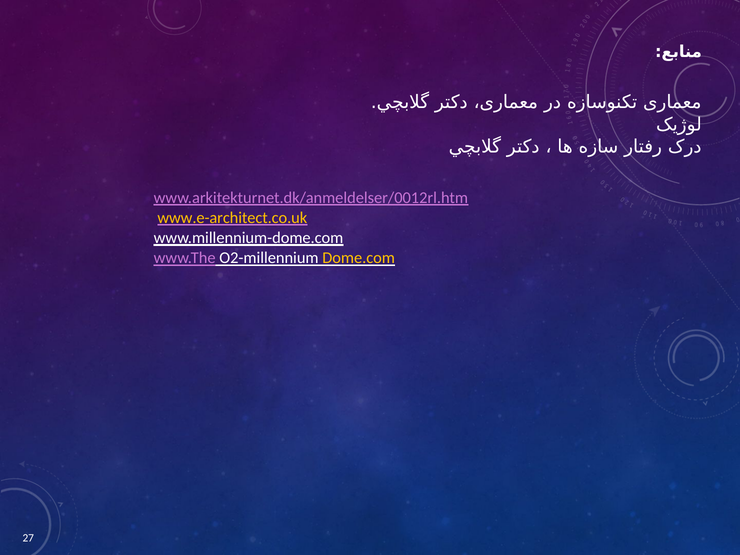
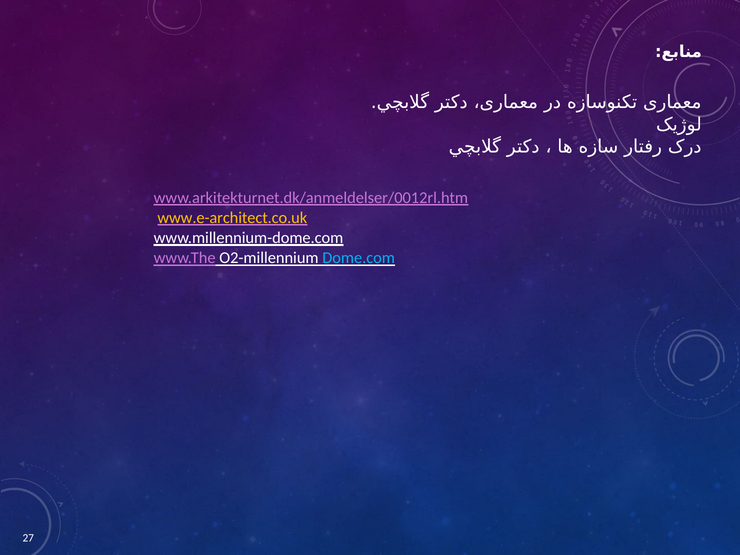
Dome.com colour: yellow -> light blue (359, 258)
